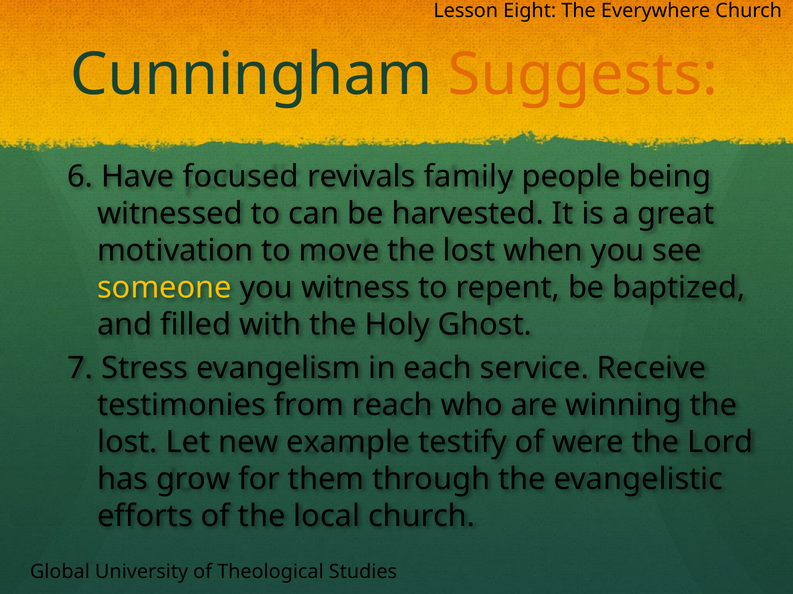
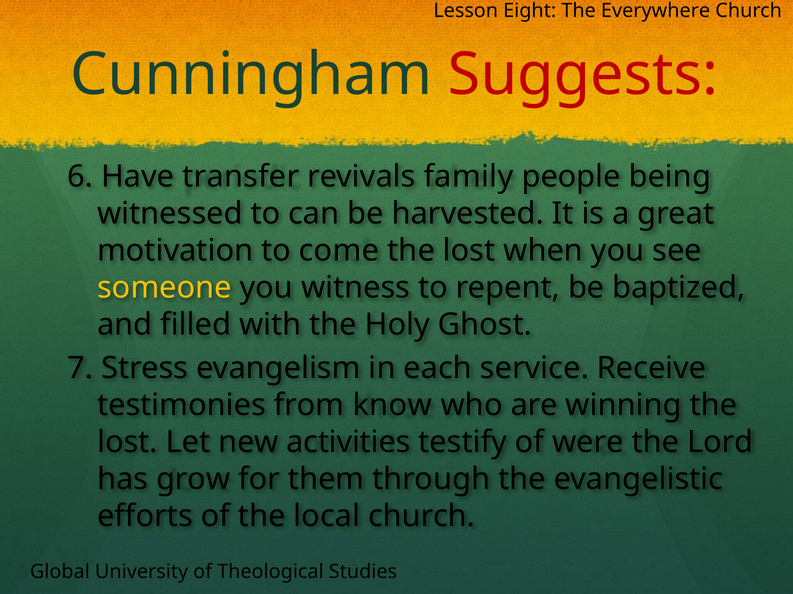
Suggests colour: orange -> red (583, 75)
focused: focused -> transfer (241, 177)
move: move -> come (339, 251)
reach: reach -> know (392, 406)
example: example -> activities (348, 443)
